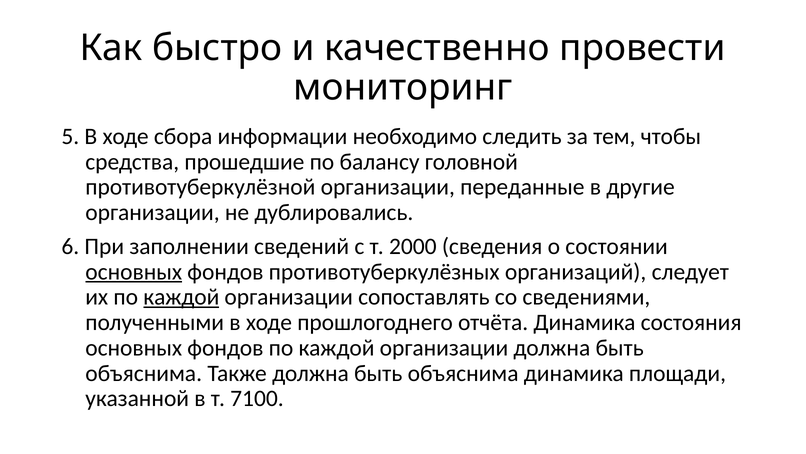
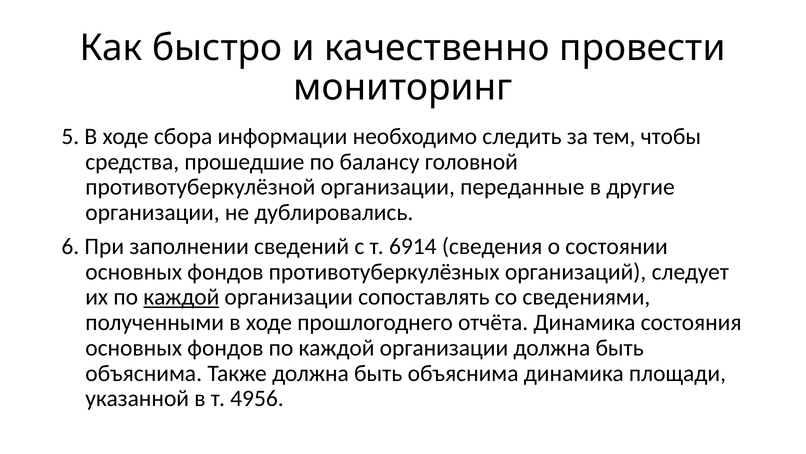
2000: 2000 -> 6914 (413, 246)
основных underline: present -> none (134, 271)
7100: 7100 -> 4956 (257, 398)
